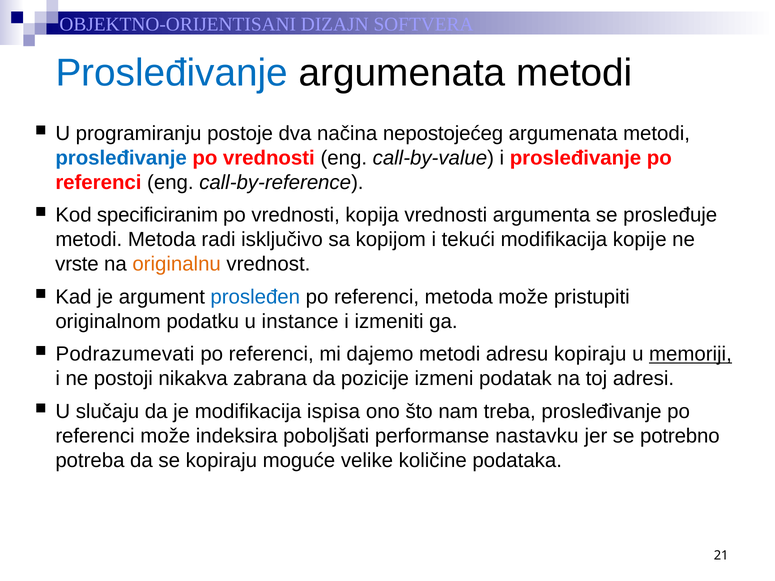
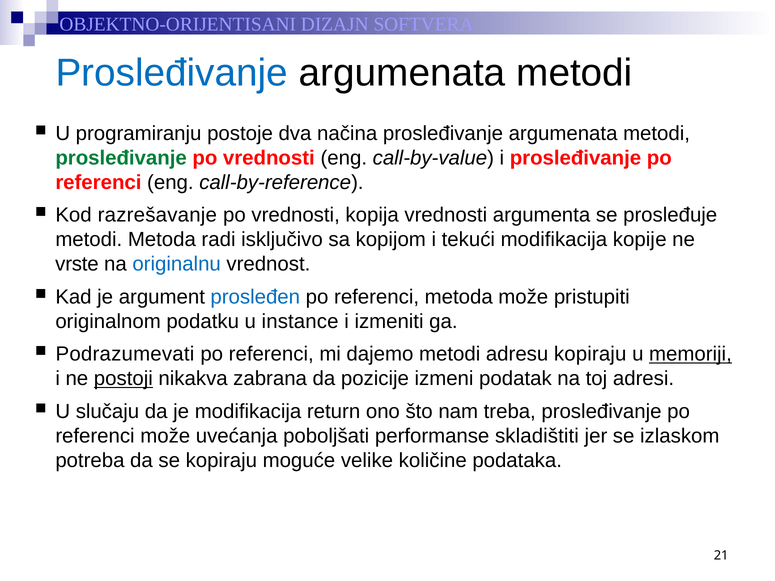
načina nepostojećeg: nepostojećeg -> prosleđivanje (443, 133)
prosleđivanje colour: blue -> green (121, 158)
specificiranim: specificiranim -> razrešavanje (157, 215)
originalnu colour: orange -> blue (177, 264)
postoji underline: none -> present (123, 379)
ispisa: ispisa -> return (334, 411)
indeksira: indeksira -> uvećanja (237, 436)
nastavku: nastavku -> skladištiti (537, 436)
potrebno: potrebno -> izlaskom (680, 436)
